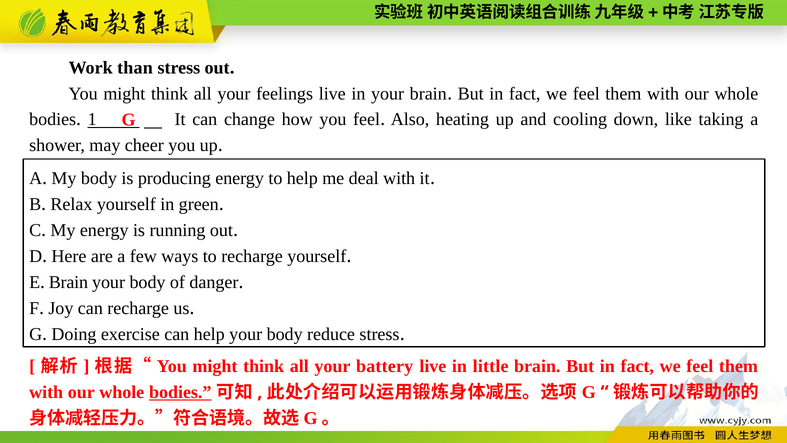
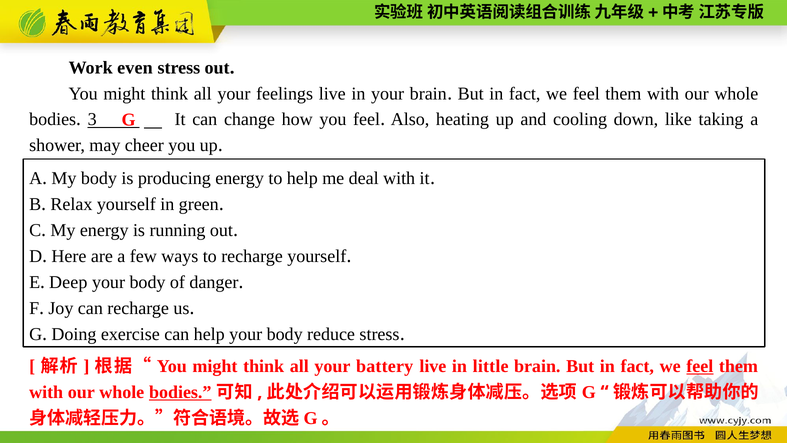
than: than -> even (135, 68)
1: 1 -> 3 (92, 119)
Brain: Brain -> Deep (68, 282)
feel underline: none -> present (700, 366)
